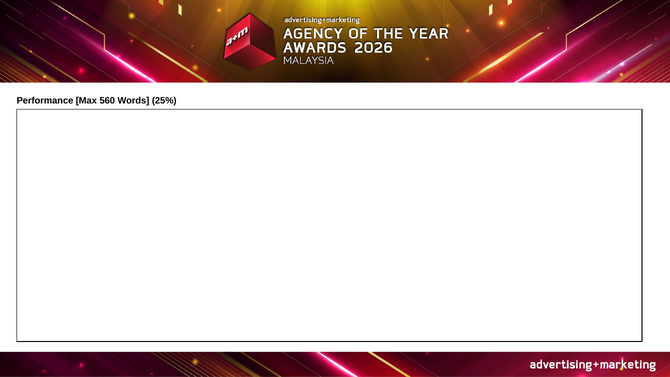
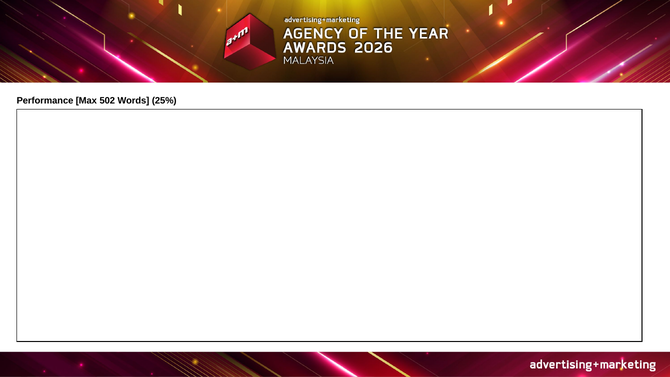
560: 560 -> 502 (107, 101)
